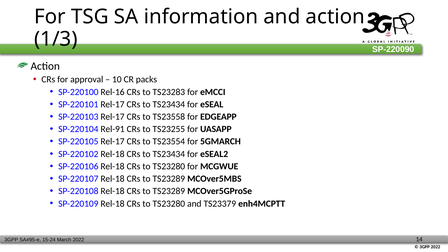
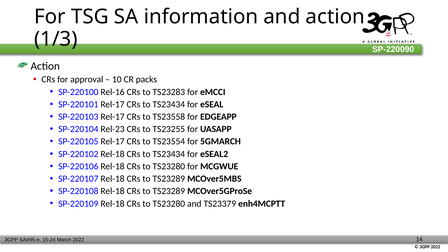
Rel-91: Rel-91 -> Rel-23 (113, 129)
